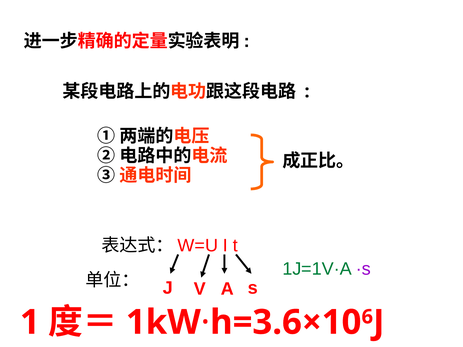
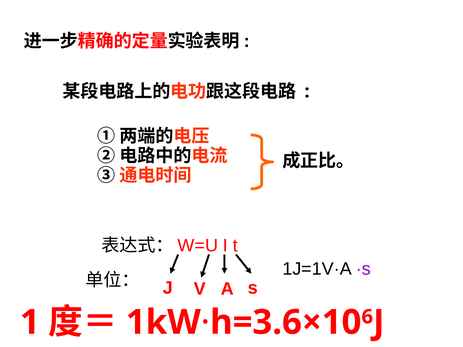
1J=1V·A colour: green -> black (317, 269)
